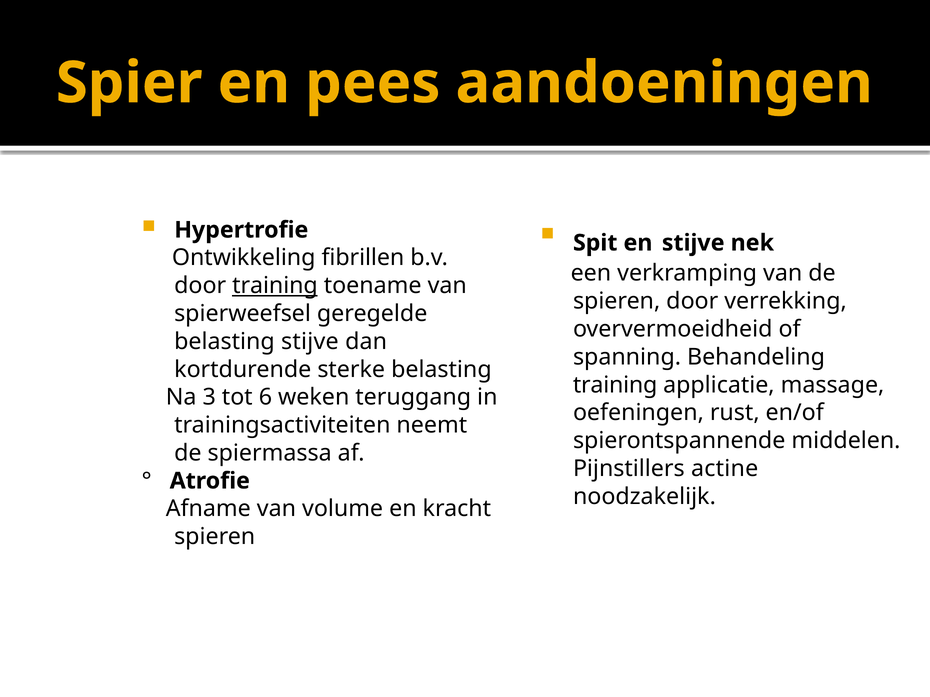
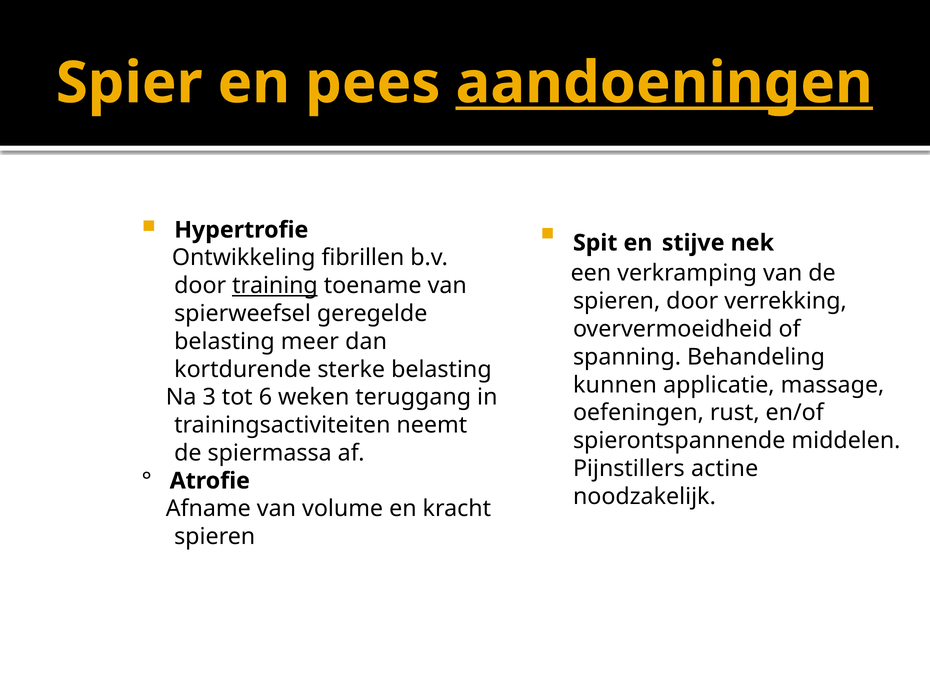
aandoeningen underline: none -> present (664, 83)
belasting stijve: stijve -> meer (310, 342)
training: training -> kunnen (615, 385)
